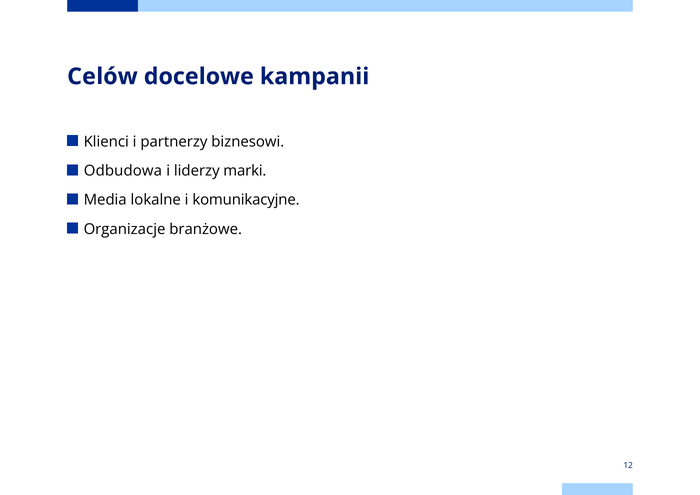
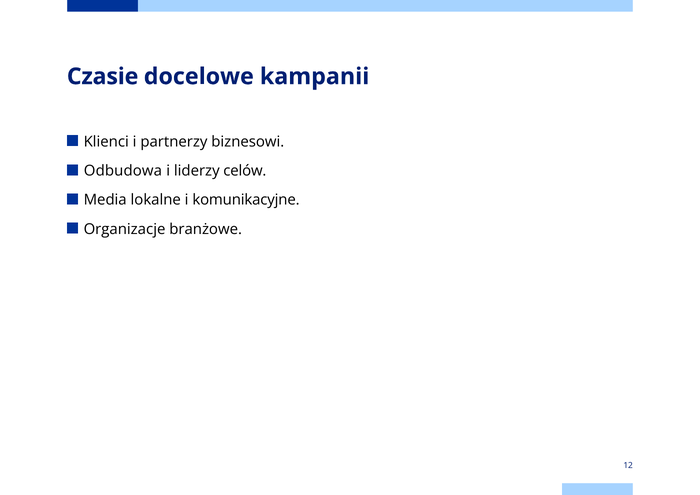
Celów: Celów -> Czasie (103, 77)
marki: marki -> celów (245, 171)
